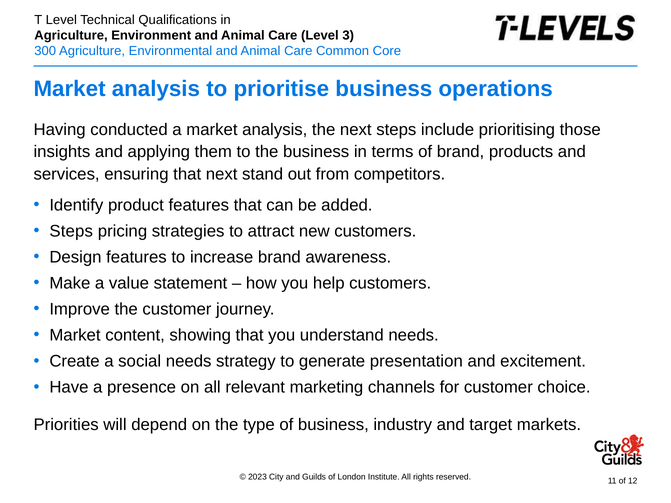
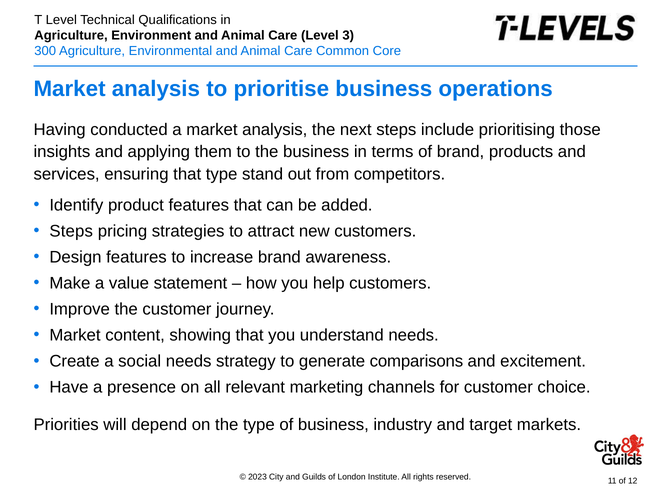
that next: next -> type (222, 174)
presentation: presentation -> comparisons (416, 362)
